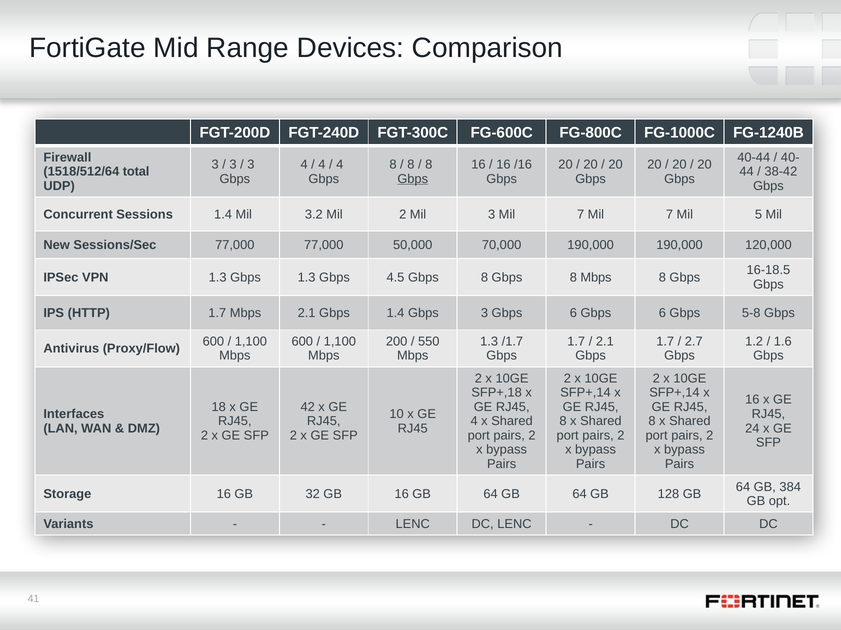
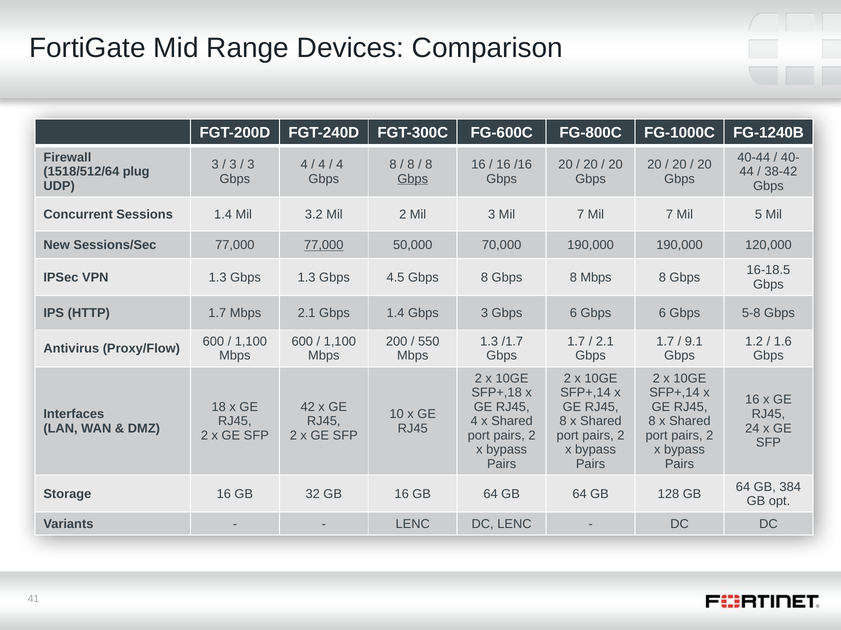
total: total -> plug (136, 172)
77,000 underline: none -> present (324, 245)
2.7: 2.7 -> 9.1 (694, 342)
